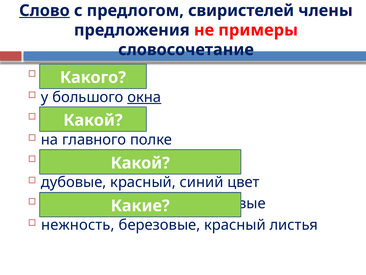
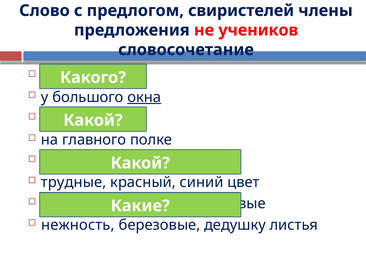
Слово underline: present -> none (44, 11)
примеры: примеры -> учеников (258, 30)
дубовые: дубовые -> трудные (74, 182)
березовые красный: красный -> дедушку (235, 225)
